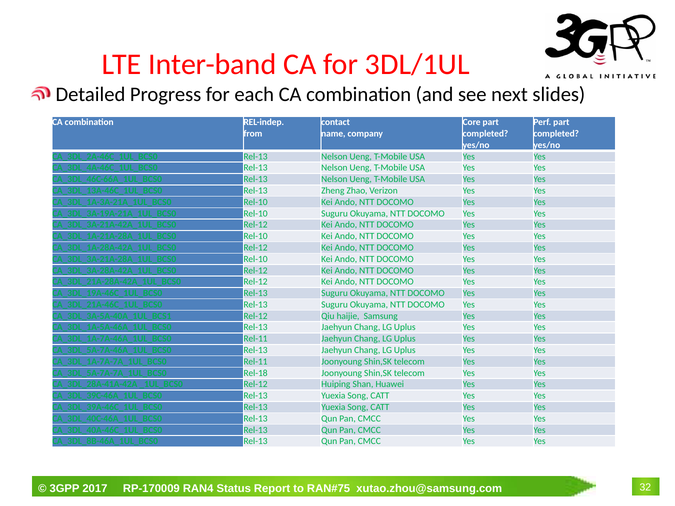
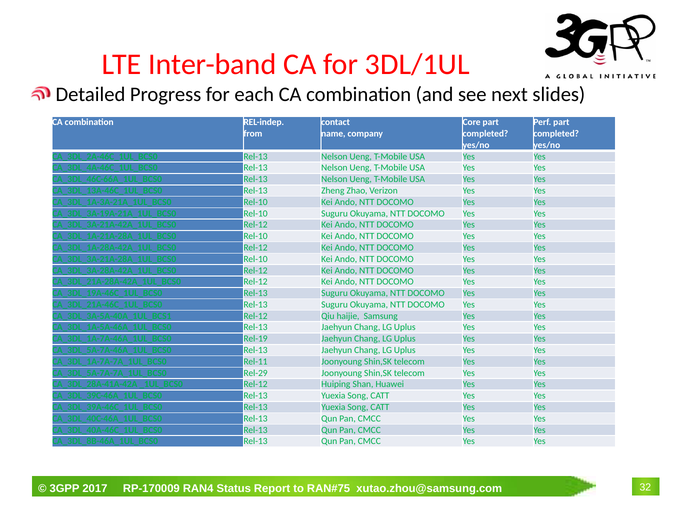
Rel-11: Rel-11 -> Rel-19 (256, 339)
Rel-18: Rel-18 -> Rel-29 (256, 373)
